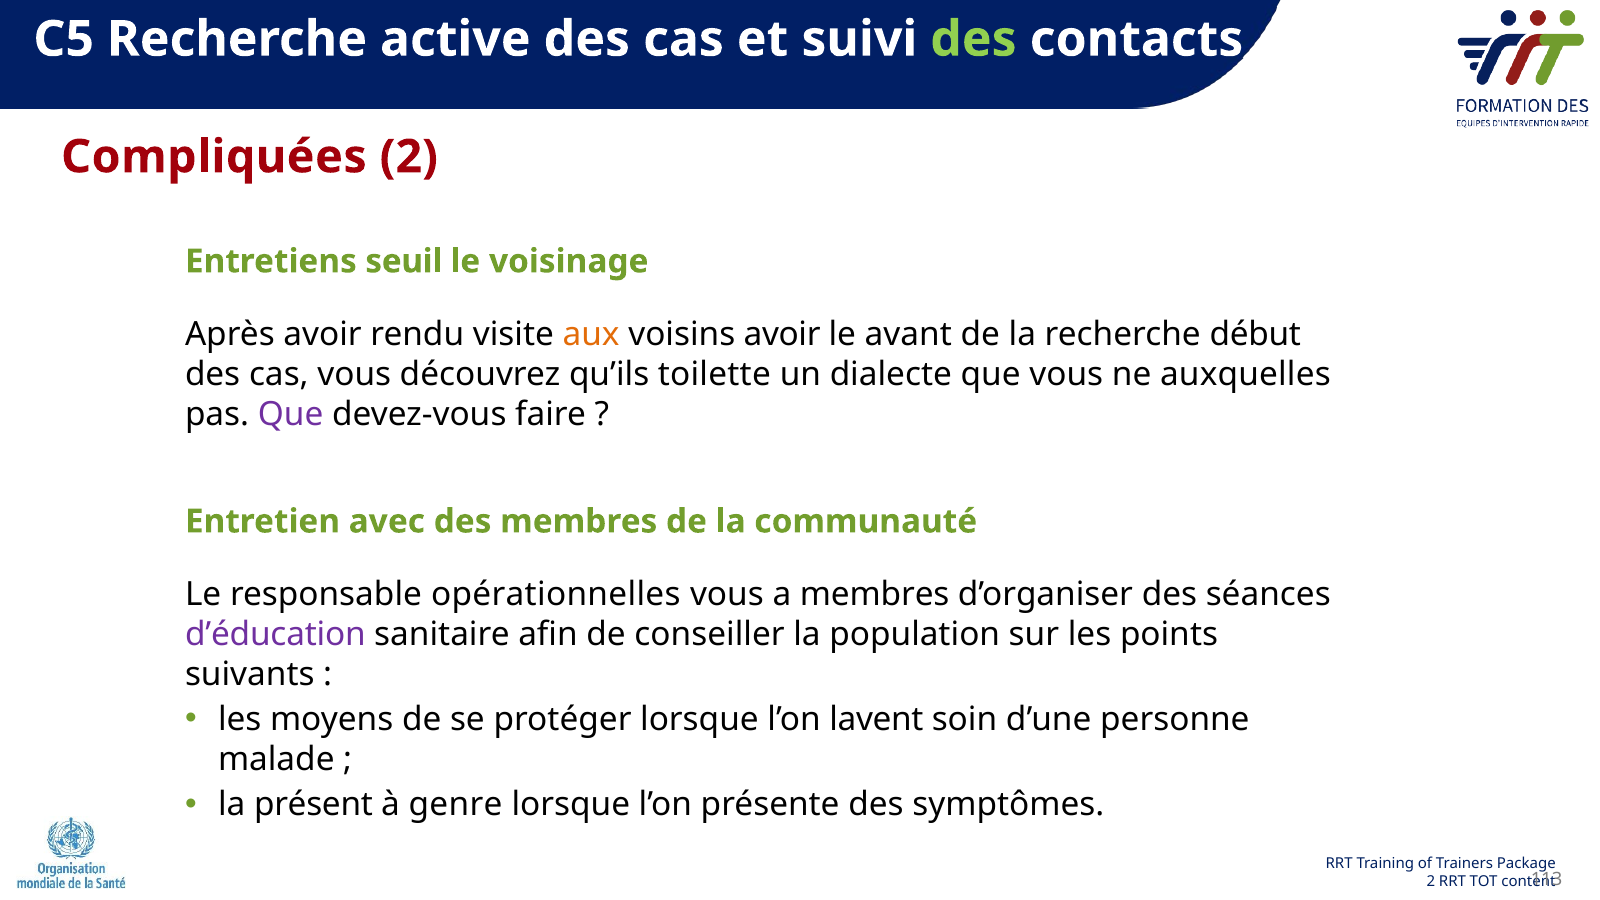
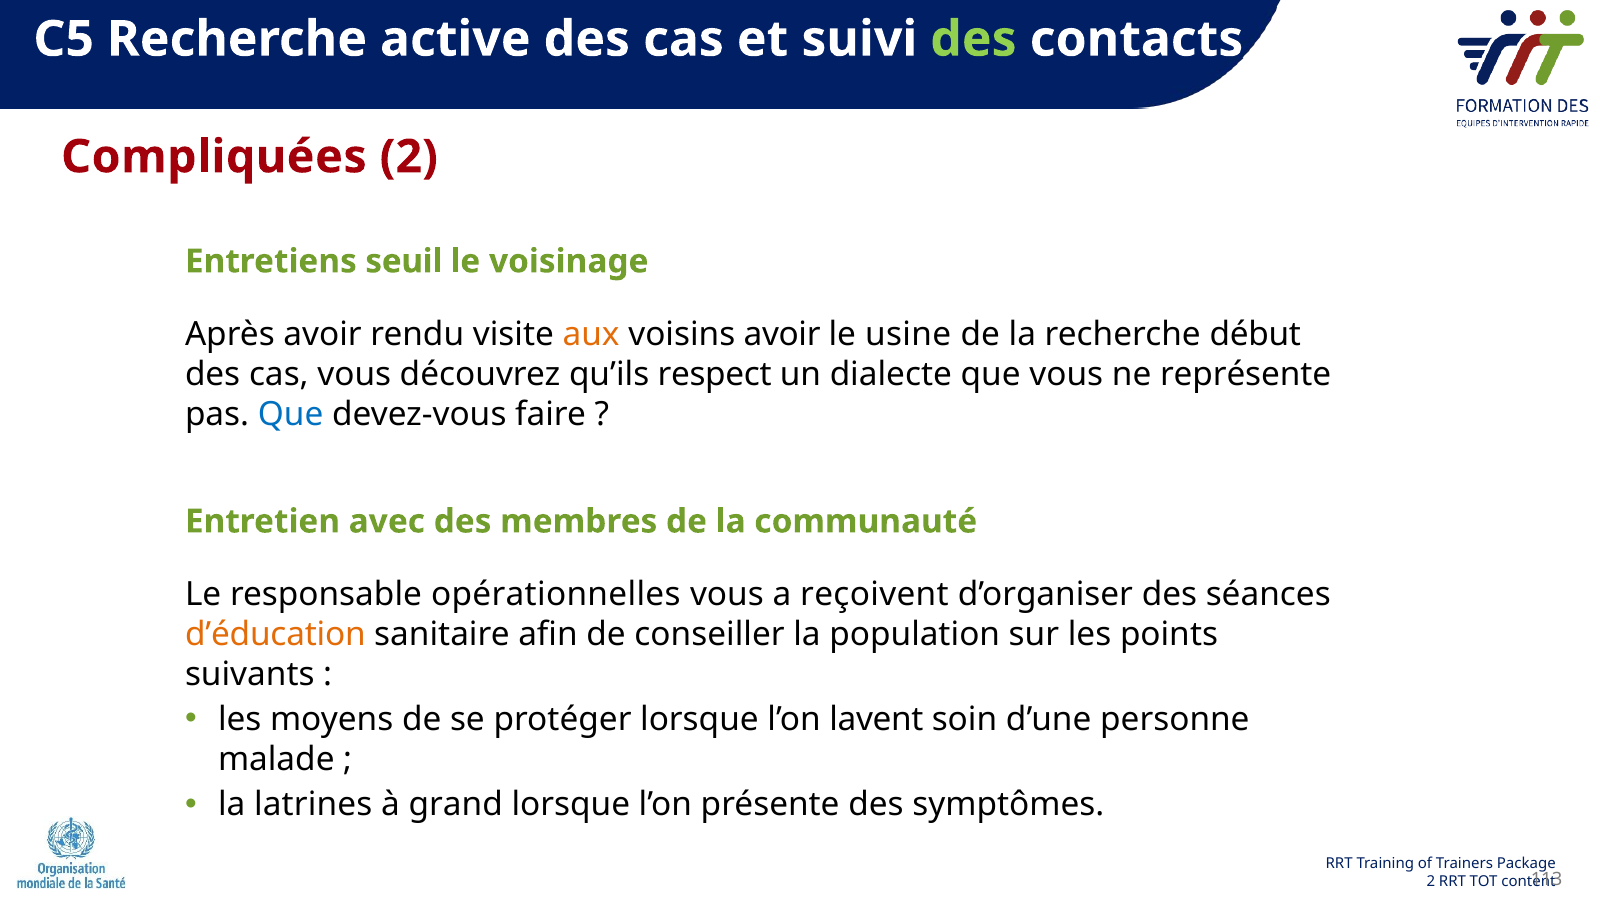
avant: avant -> usine (908, 335)
toilette: toilette -> respect (715, 375)
auxquelles: auxquelles -> représente (1246, 375)
Que colour: purple -> blue (291, 415)
a membres: membres -> reçoivent (874, 595)
d’éducation colour: purple -> orange (275, 635)
présent: présent -> latrines (313, 805)
genre: genre -> grand (456, 805)
